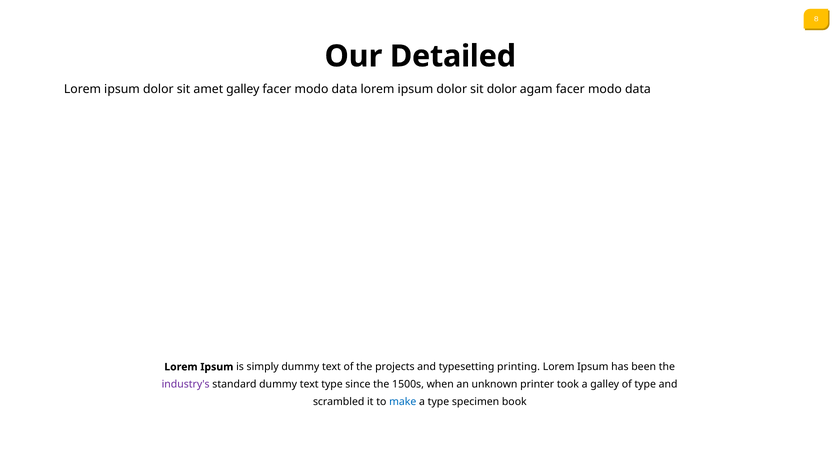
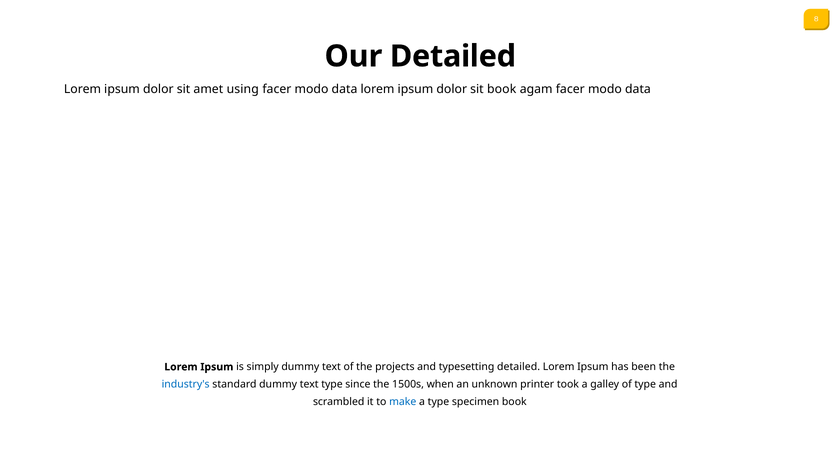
amet galley: galley -> using (243, 90)
sit dolor: dolor -> book (502, 90)
typesetting printing: printing -> detailed (519, 367)
industry's colour: purple -> blue (186, 385)
